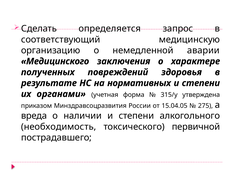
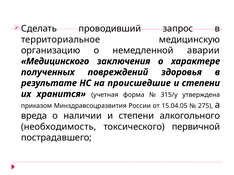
определяется: определяется -> проводивший (110, 29)
соответствующий: соответствующий -> территориальное (61, 40)
нормативных: нормативных -> происшедшие (139, 83)
органами: органами -> хранится (61, 94)
